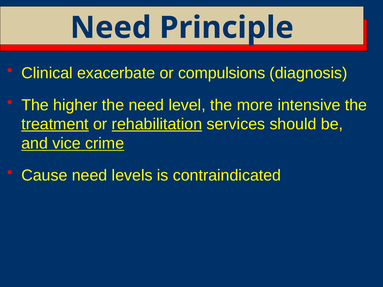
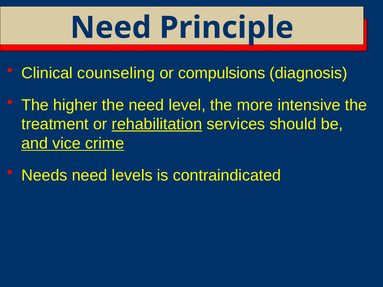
exacerbate: exacerbate -> counseling (116, 73)
treatment underline: present -> none (55, 124)
Cause: Cause -> Needs (44, 175)
